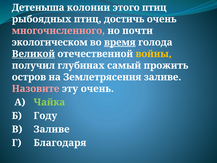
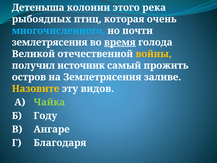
этого птиц: птиц -> река (154, 8)
достичь: достичь -> которая (124, 19)
многочисленного colour: pink -> light blue (58, 31)
экологическом: экологическом -> землетрясения (50, 42)
Великой underline: present -> none (33, 54)
глубинах: глубинах -> источник (81, 65)
Назовите colour: pink -> yellow (36, 89)
эту очень: очень -> видов (97, 89)
В Заливе: Заливе -> Ангаре (52, 129)
